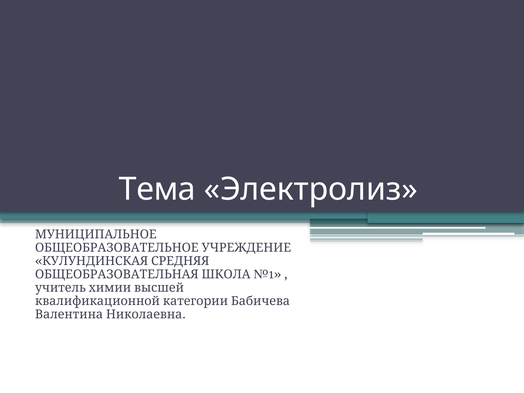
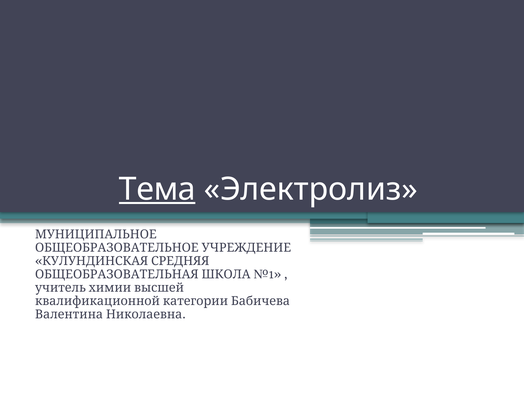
Тема underline: none -> present (157, 189)
